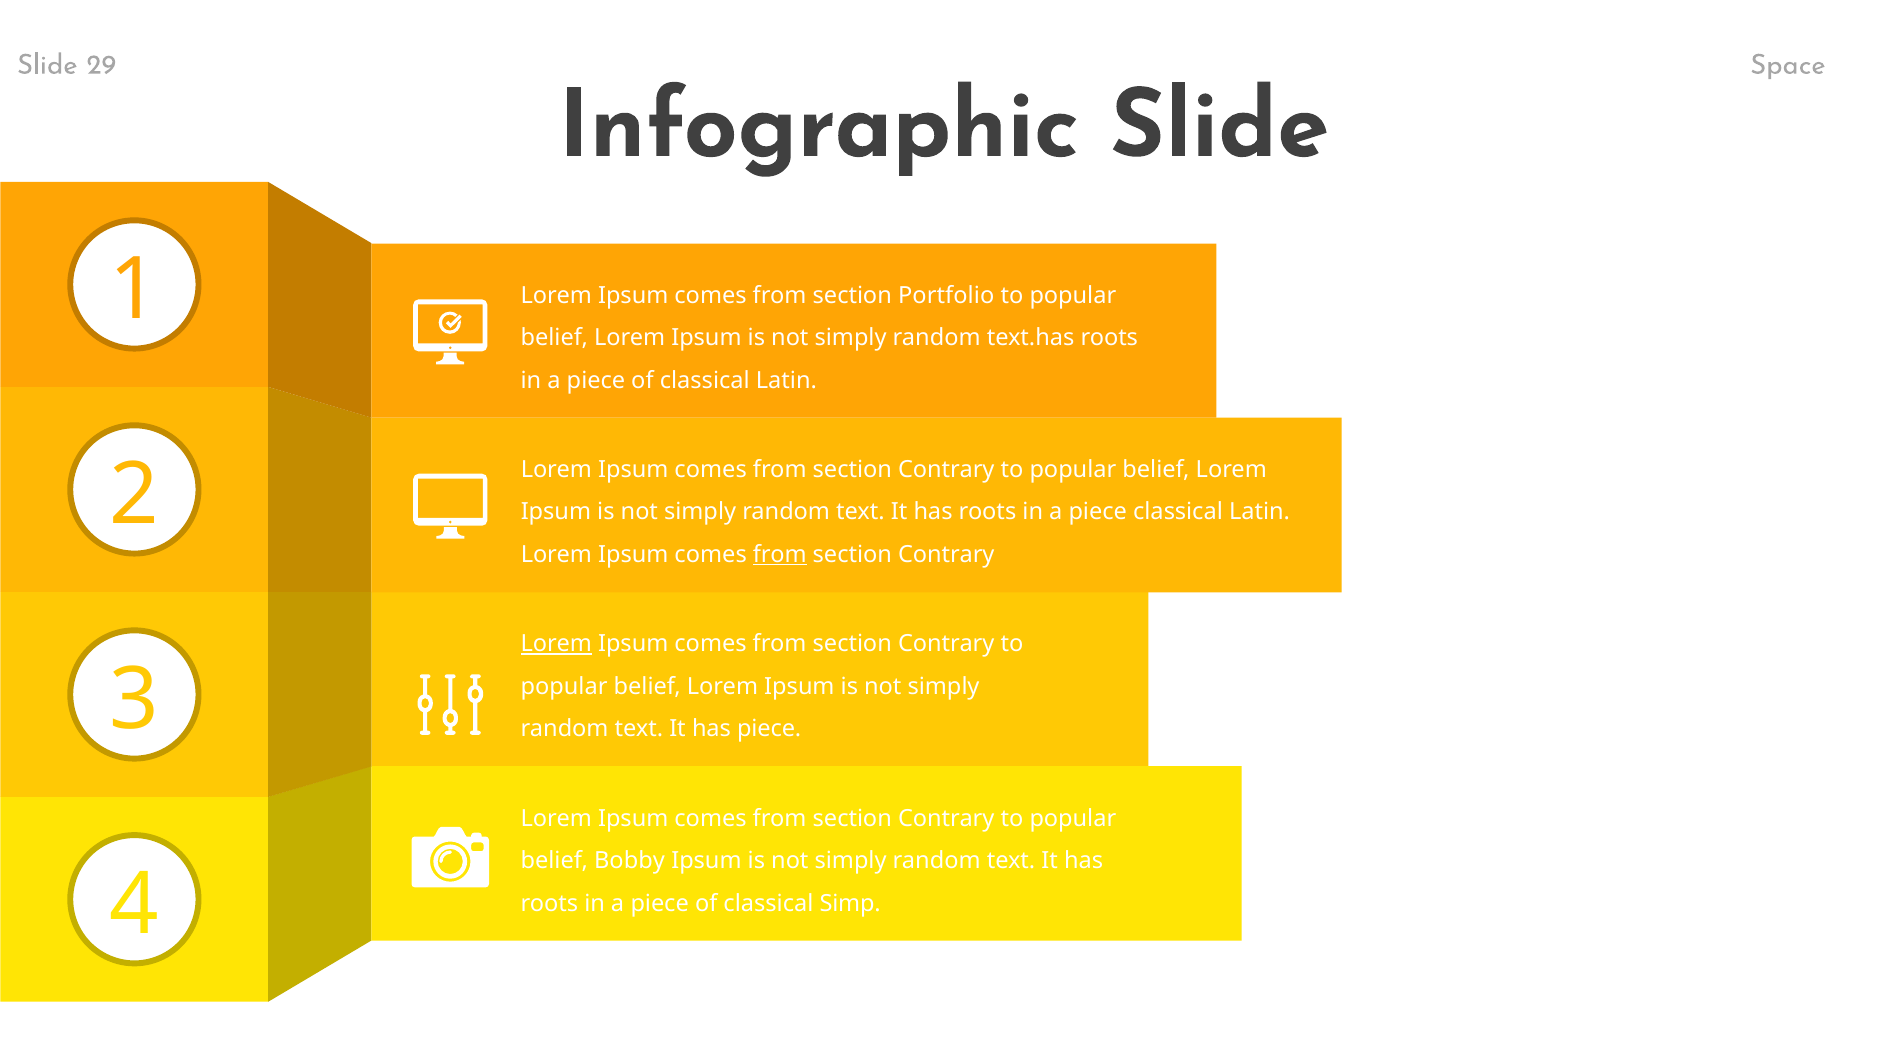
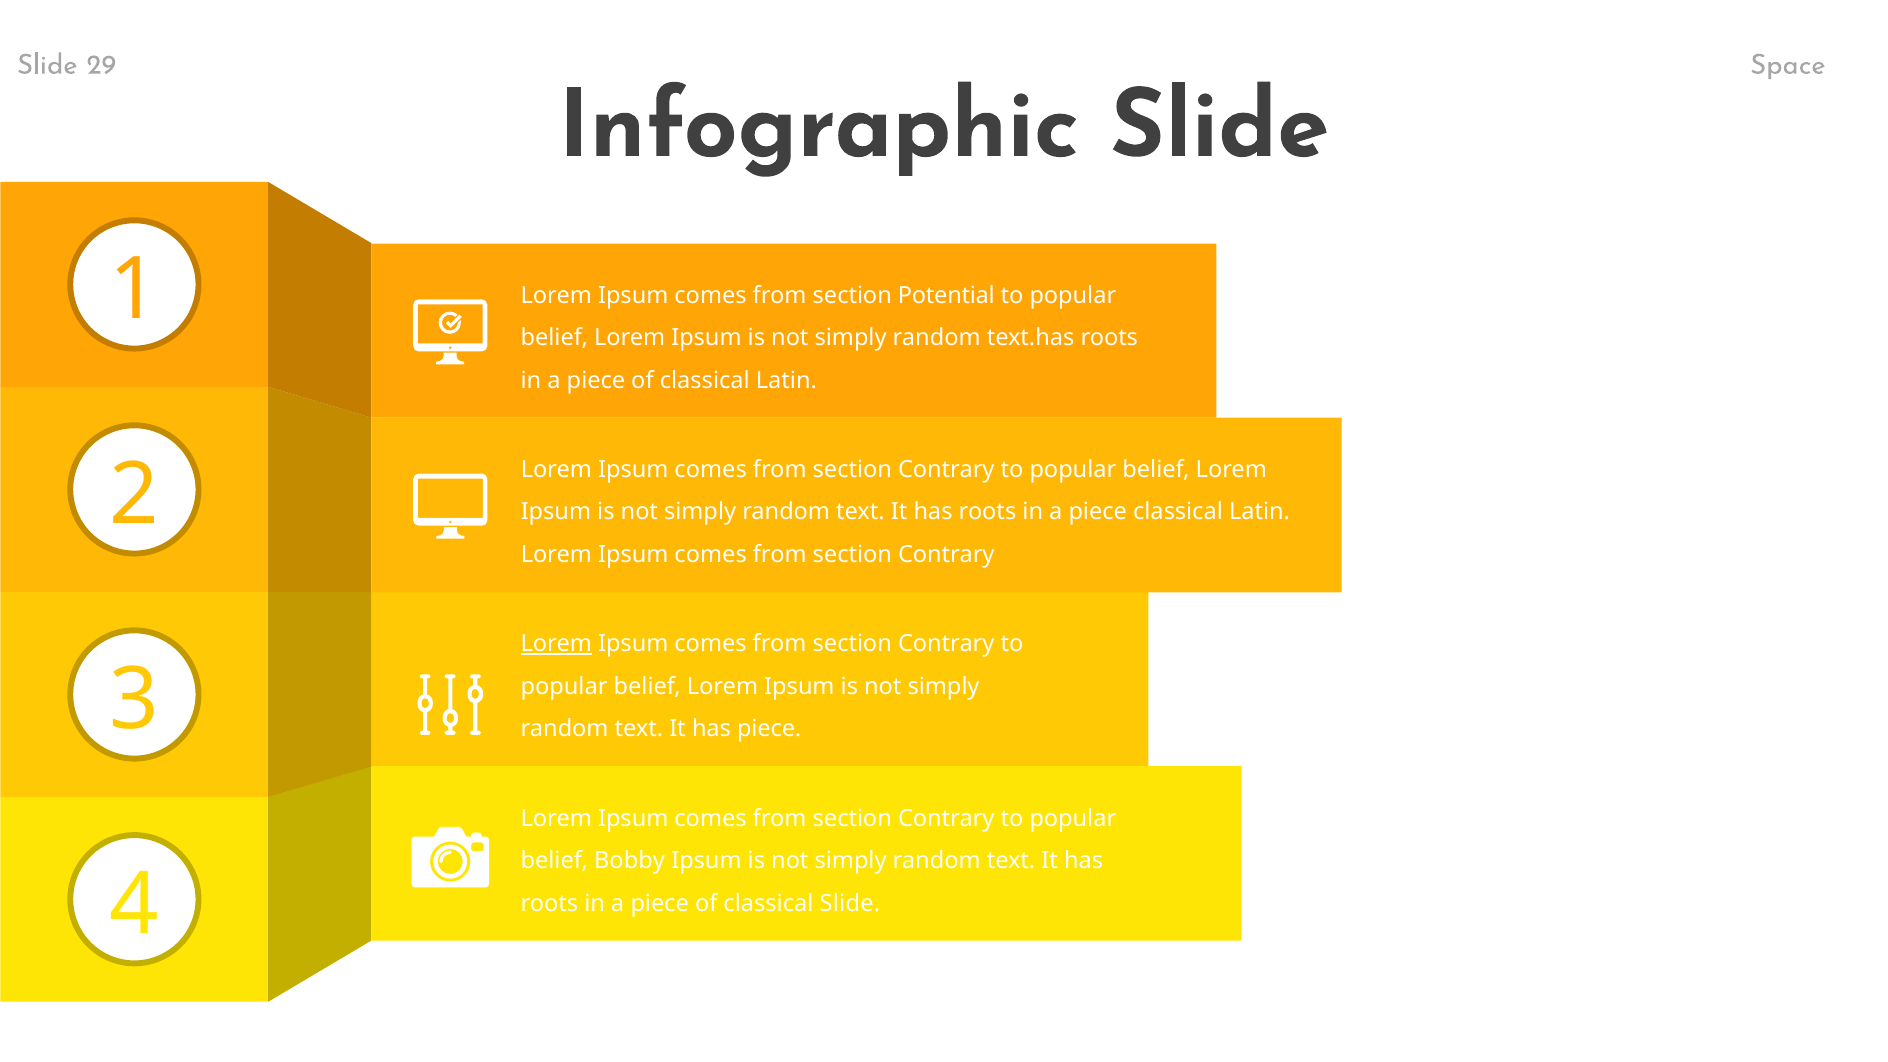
Portfolio: Portfolio -> Potential (946, 295)
from underline: present -> none (780, 554)
classical Simp: Simp -> Slide (850, 904)
